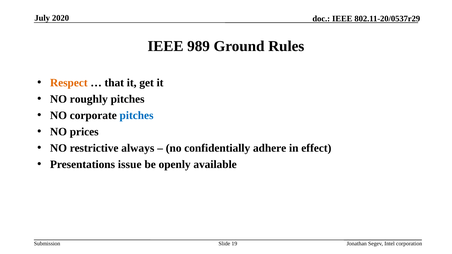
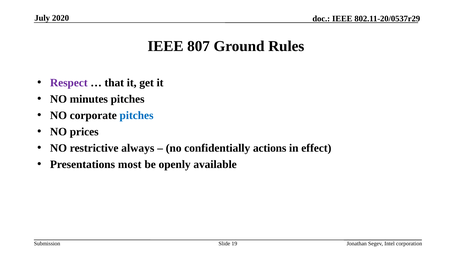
989: 989 -> 807 (199, 46)
Respect colour: orange -> purple (69, 83)
roughly: roughly -> minutes (89, 99)
adhere: adhere -> actions (270, 148)
issue: issue -> most (130, 165)
